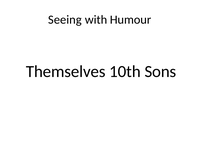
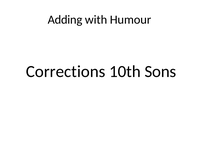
Seeing: Seeing -> Adding (65, 20)
Themselves: Themselves -> Corrections (66, 71)
